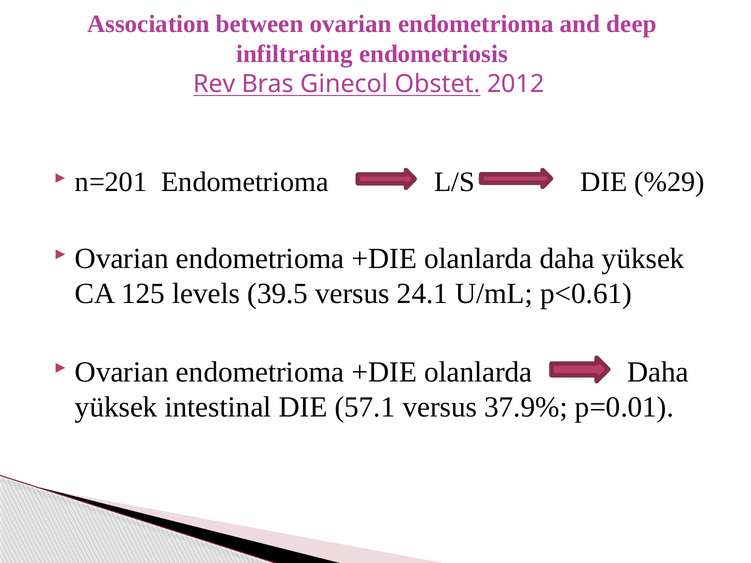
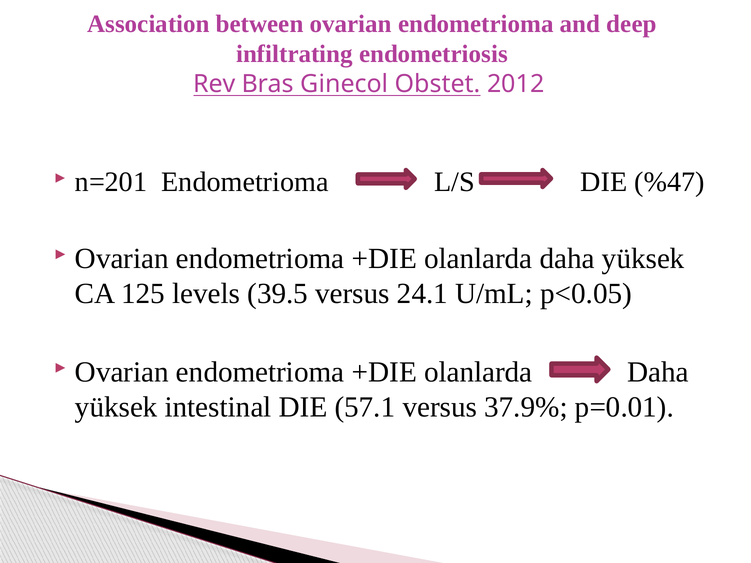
%29: %29 -> %47 (670, 182)
p<0.61: p<0.61 -> p<0.05 (586, 294)
